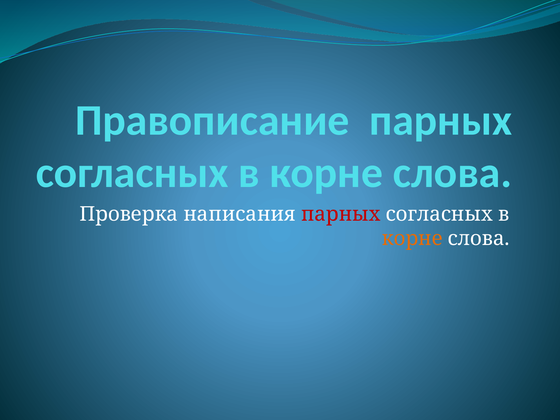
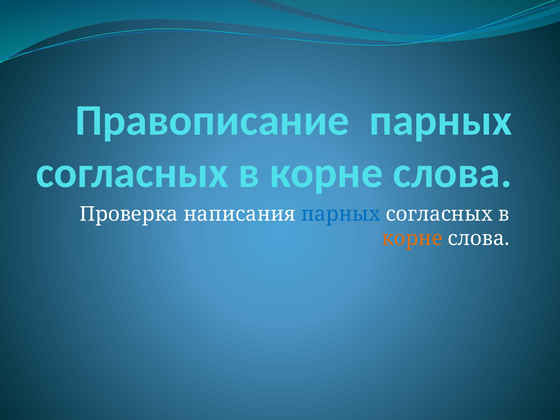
парных colour: red -> blue (341, 214)
